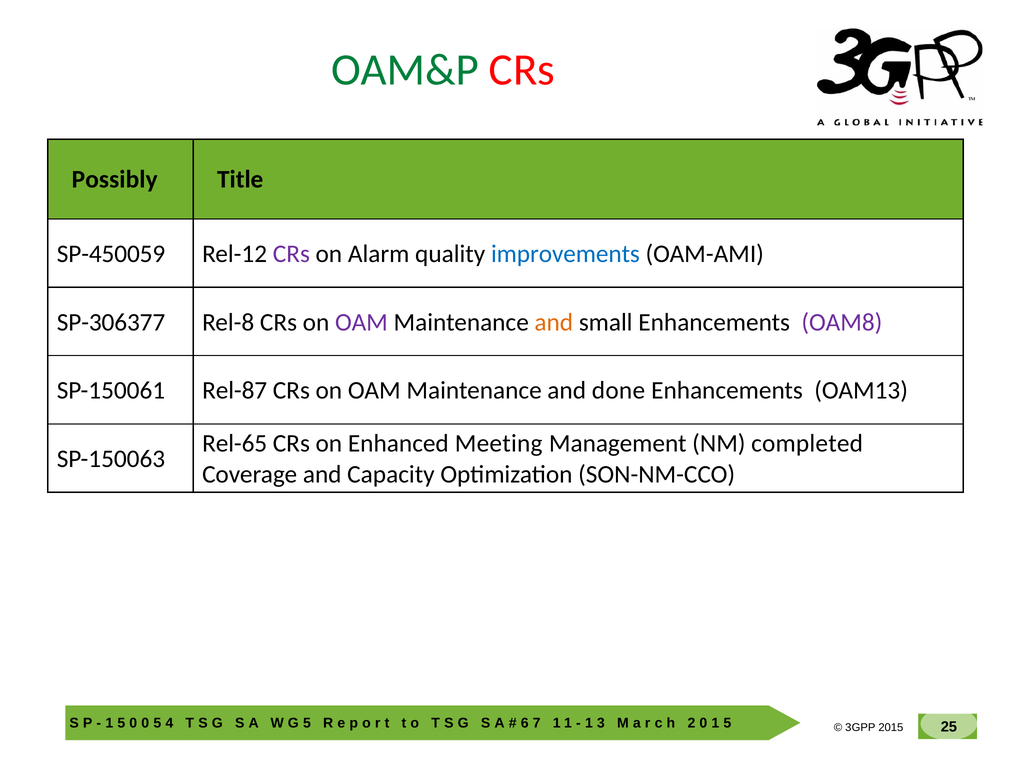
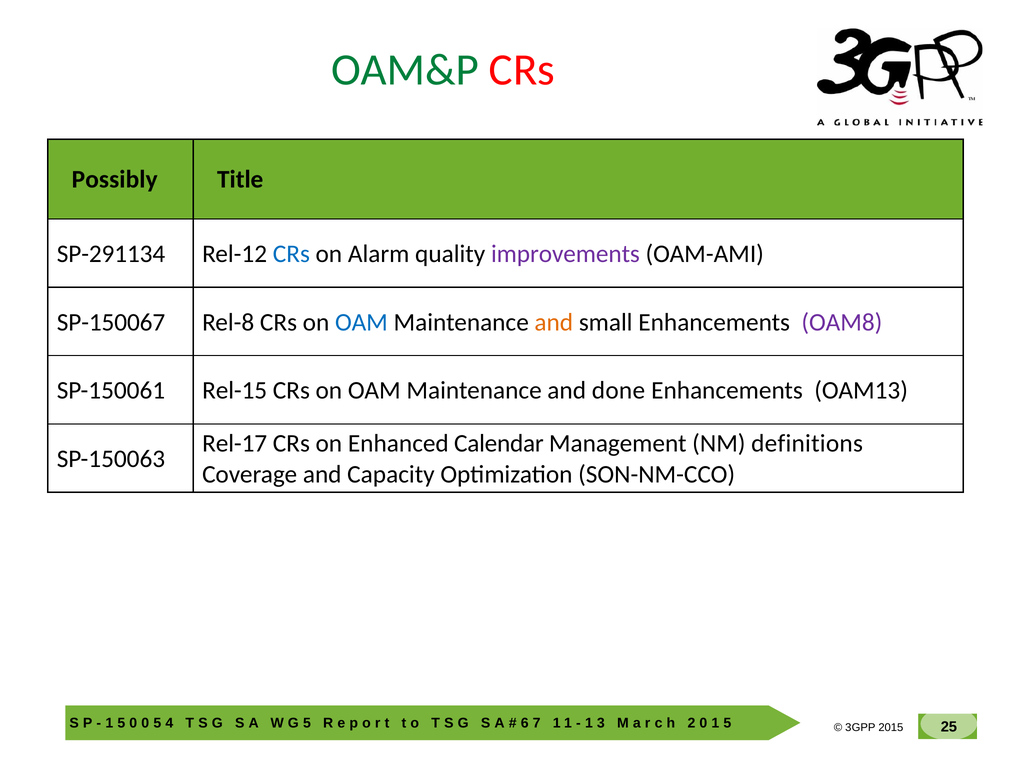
SP-450059: SP-450059 -> SP-291134 (111, 254)
CRs colour: purple -> blue (291, 254)
improvements colour: blue -> purple (565, 254)
SP-306377: SP-306377 -> SP-150067 (111, 322)
OAM colour: purple -> blue (361, 322)
Rel-87: Rel-87 -> Rel-15 (235, 391)
Rel-65: Rel-65 -> Rel-17 (235, 444)
Meeting: Meeting -> Calendar (499, 444)
completed: completed -> definitions (807, 444)
